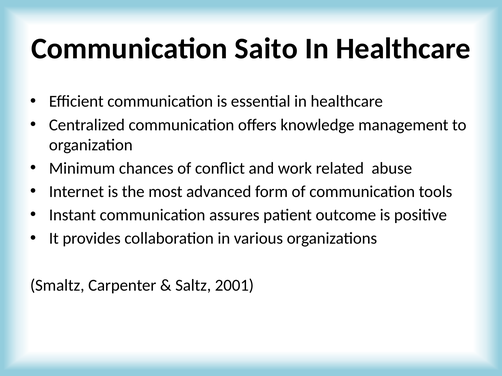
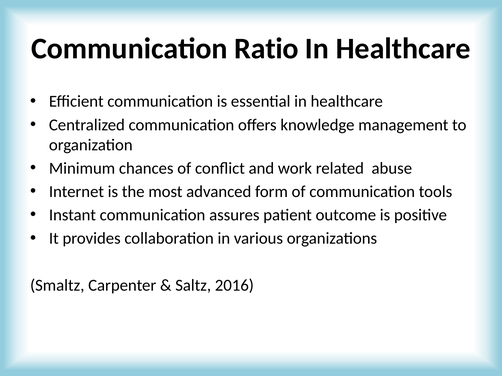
Saito: Saito -> Ratio (266, 49)
2001: 2001 -> 2016 (234, 286)
